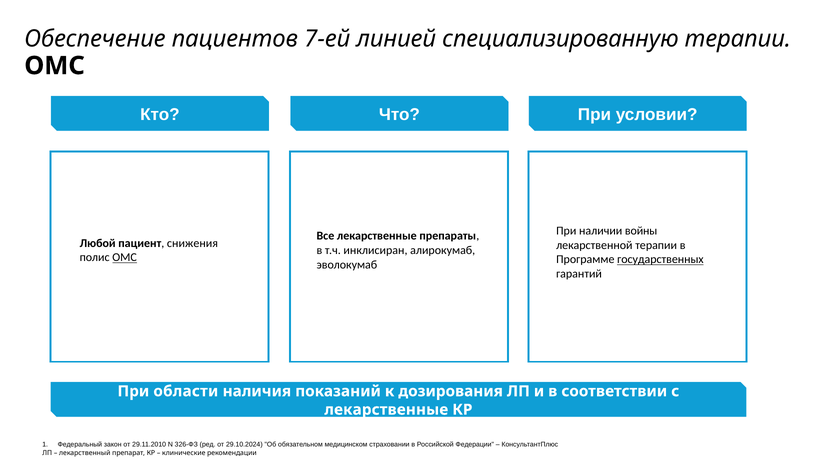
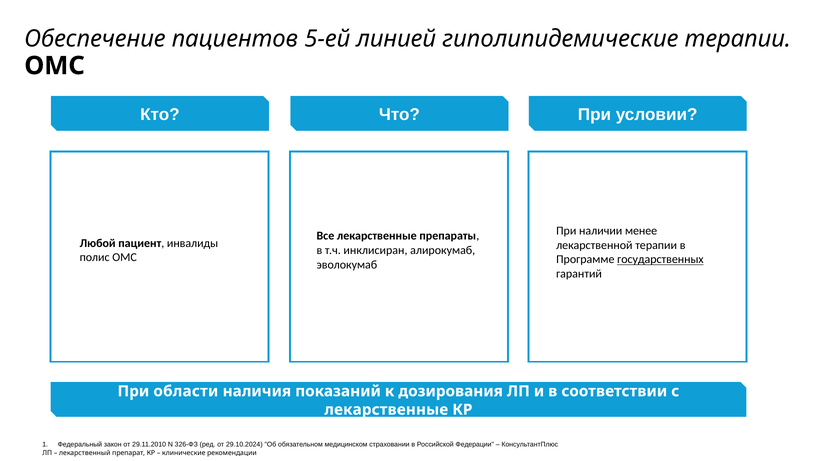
7-ей: 7-ей -> 5-ей (327, 39)
специализированную: специализированную -> гиполипидемические (560, 39)
войны: войны -> менее (641, 231)
снижения: снижения -> инвалиды (193, 243)
ОМС underline: present -> none (125, 258)
